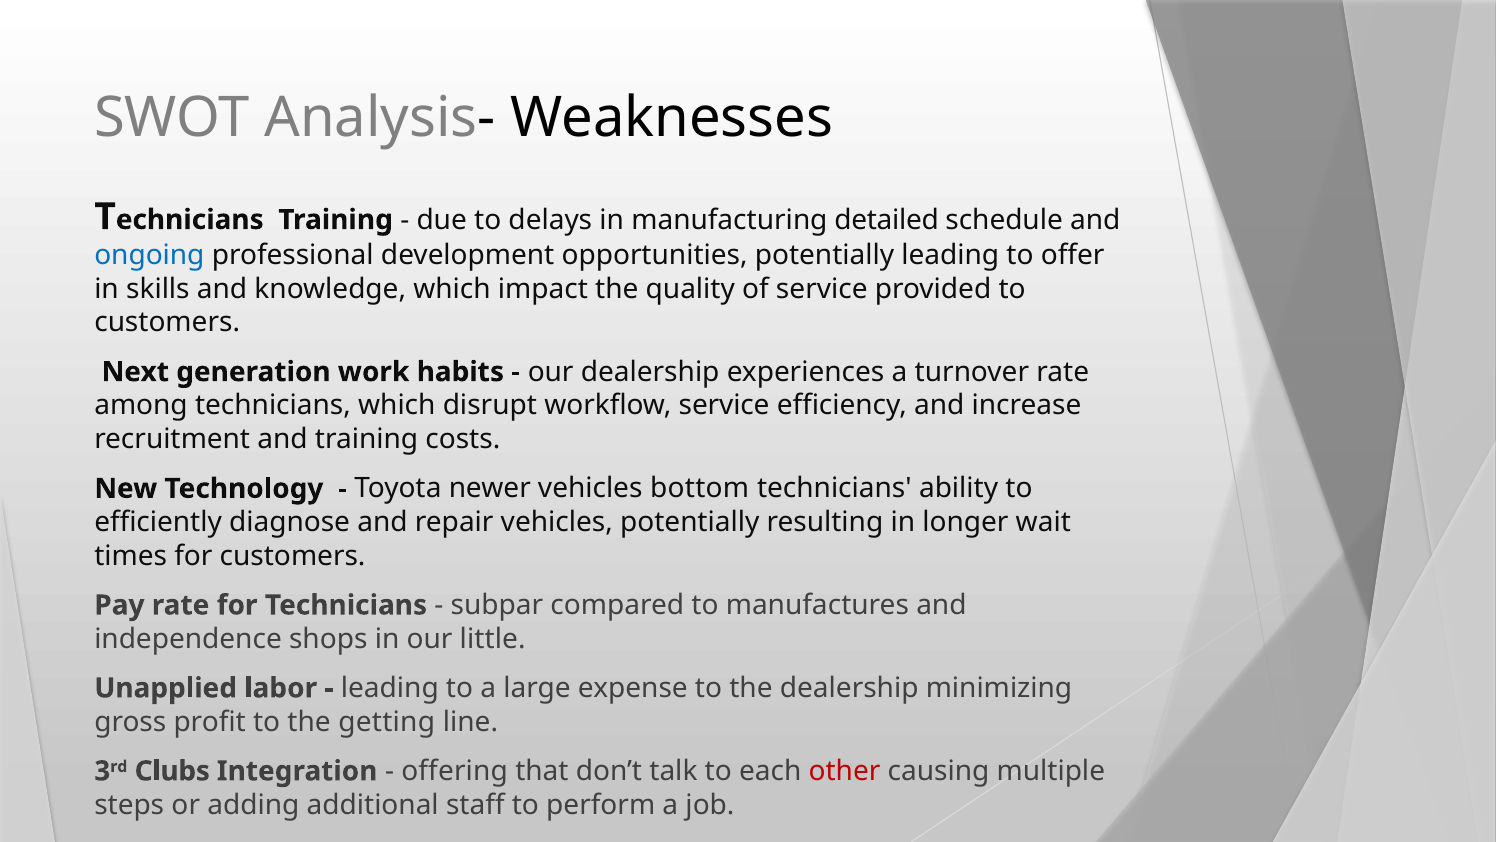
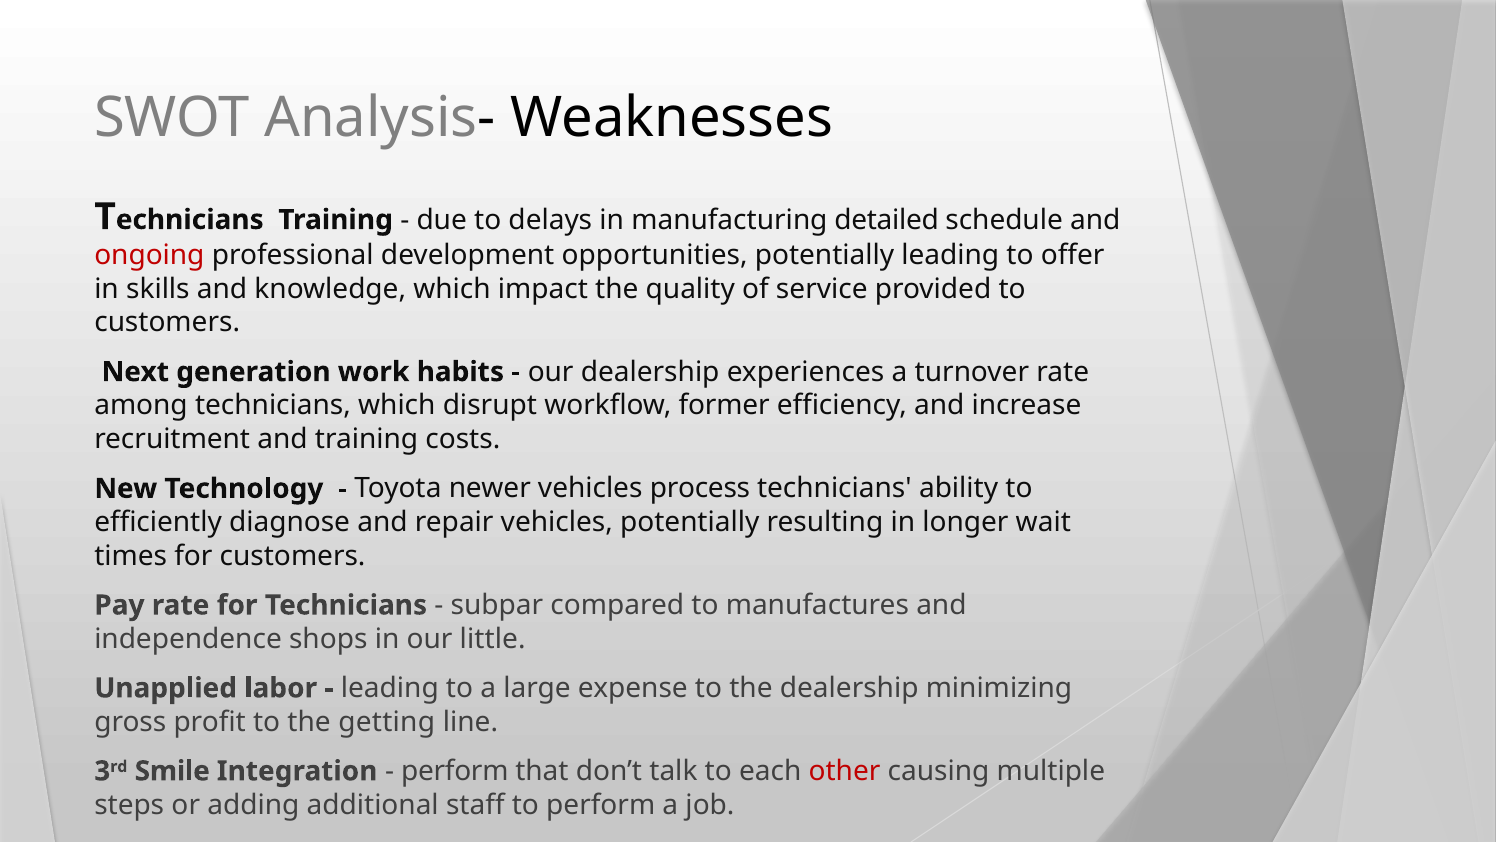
ongoing colour: blue -> red (149, 255)
workflow service: service -> former (724, 405)
bottom: bottom -> process (700, 488)
Clubs: Clubs -> Smile (172, 771)
offering: offering -> perform (455, 771)
